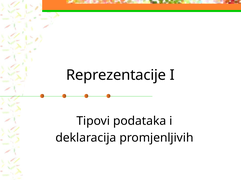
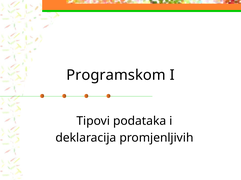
Reprezentacije: Reprezentacije -> Programskom (116, 75)
